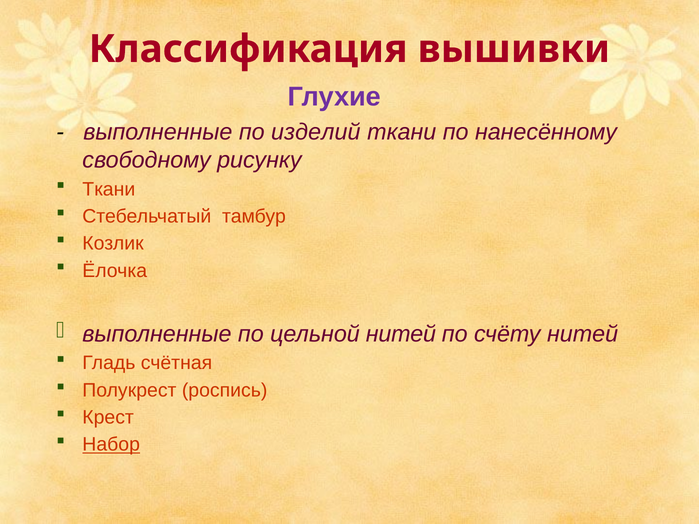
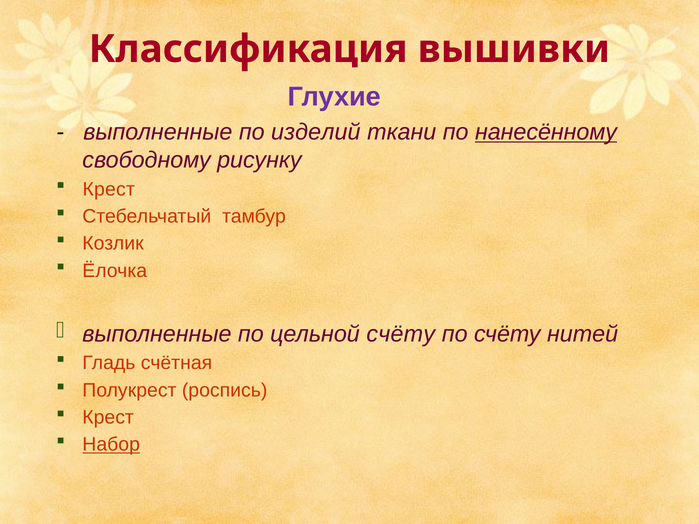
нанесённому underline: none -> present (546, 132)
Ткани: Ткани -> Крест (109, 189)
цельной нитей: нитей -> счёту (401, 334)
